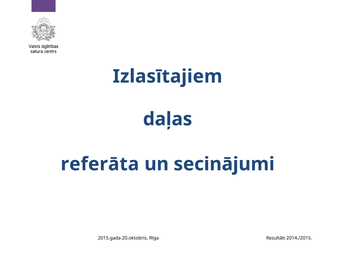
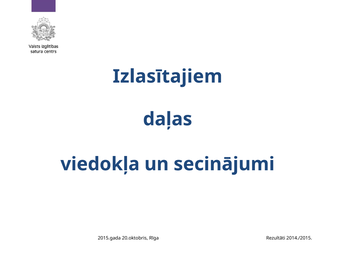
referāta: referāta -> viedokļa (100, 164)
